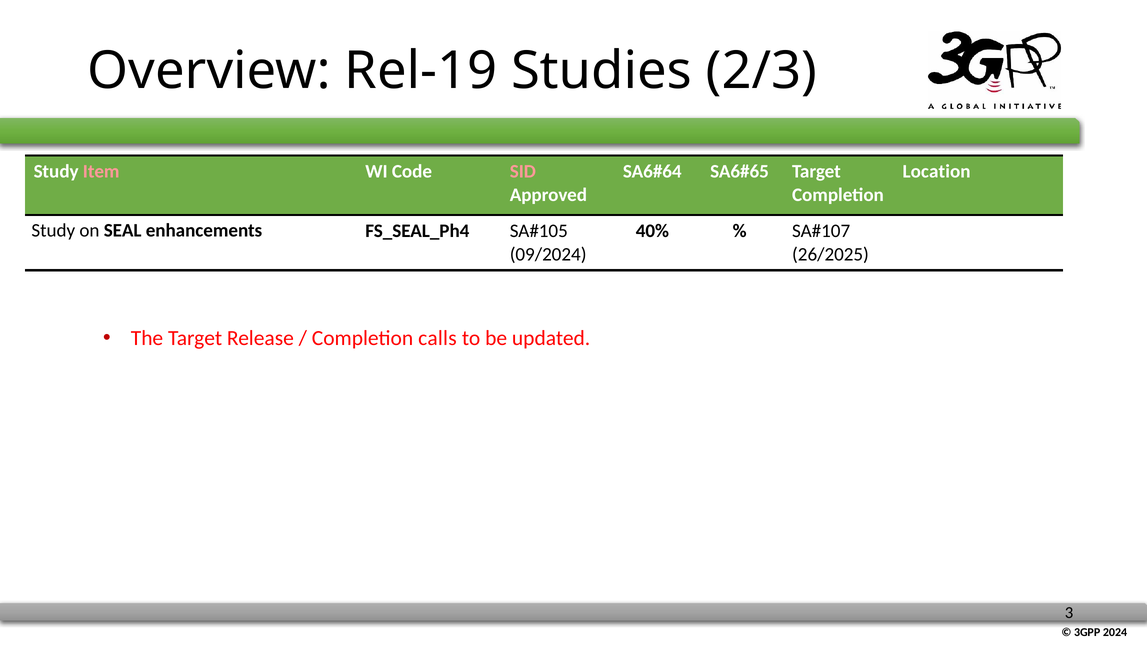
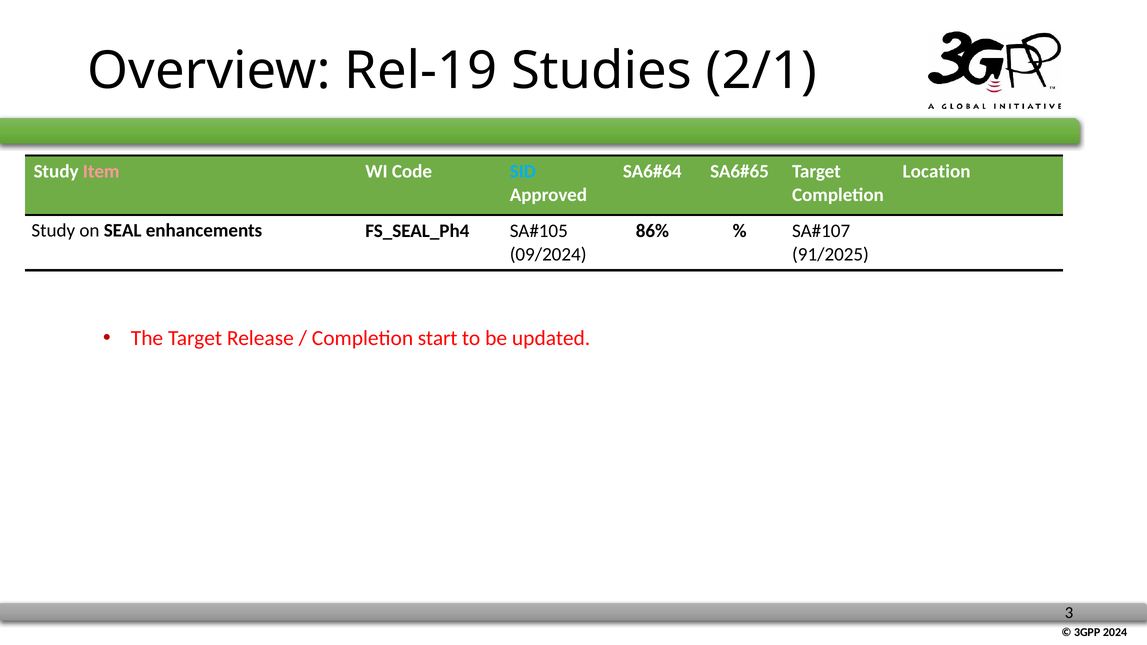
2/3: 2/3 -> 2/1 (761, 71)
SID colour: pink -> light blue (523, 172)
40%: 40% -> 86% (652, 231)
26/2025: 26/2025 -> 91/2025 (830, 255)
calls: calls -> start (438, 338)
